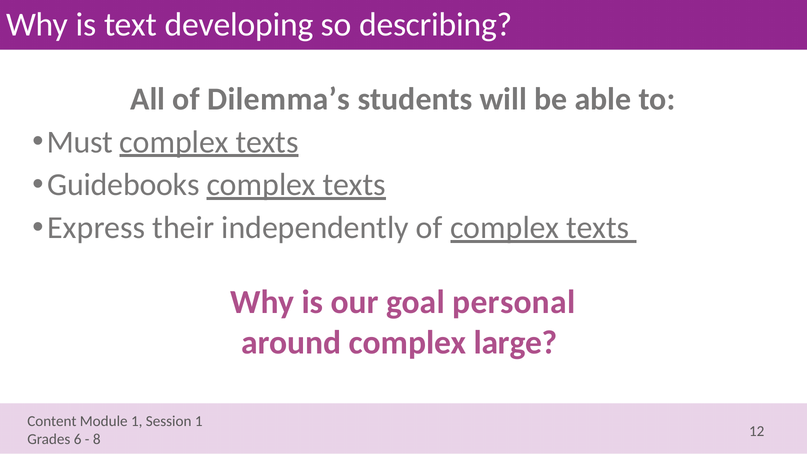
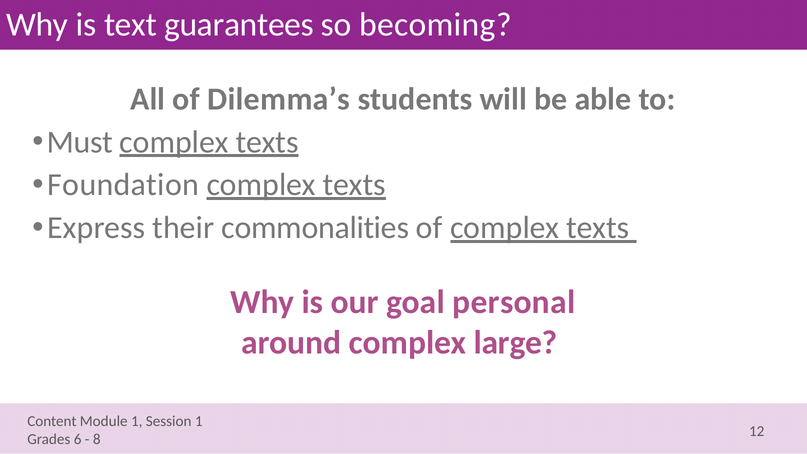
developing: developing -> guarantees (239, 25)
describing: describing -> becoming (435, 25)
Guidebooks: Guidebooks -> Foundation (123, 185)
independently: independently -> commonalities (315, 228)
